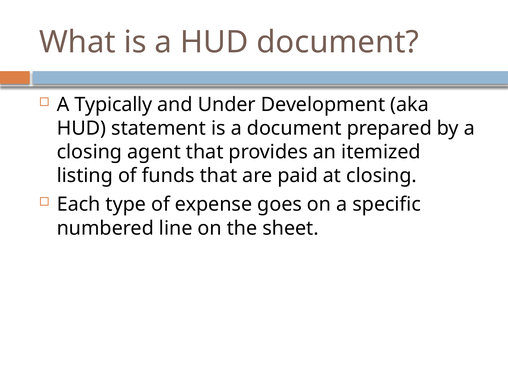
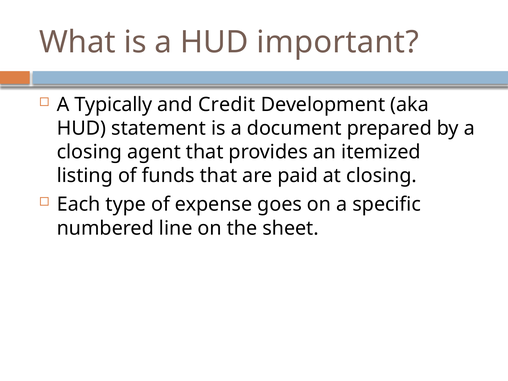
HUD document: document -> important (338, 42)
Under: Under -> Credit (227, 105)
